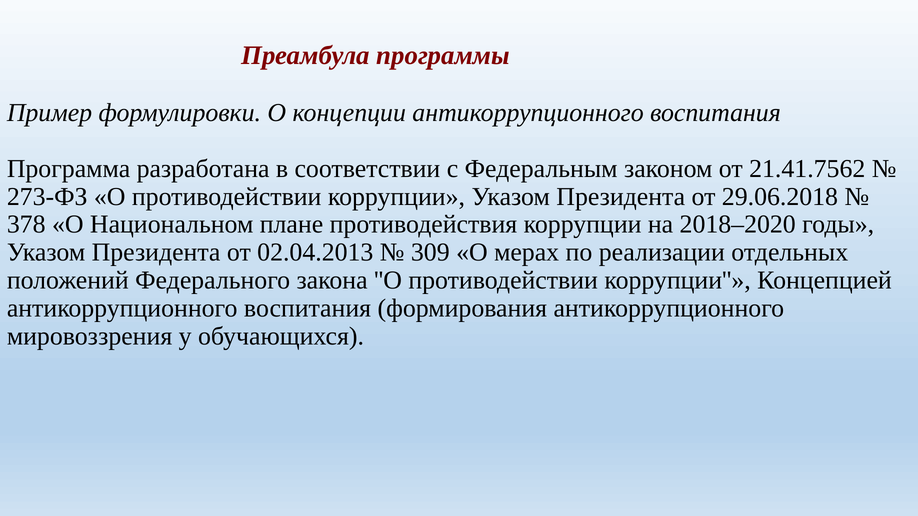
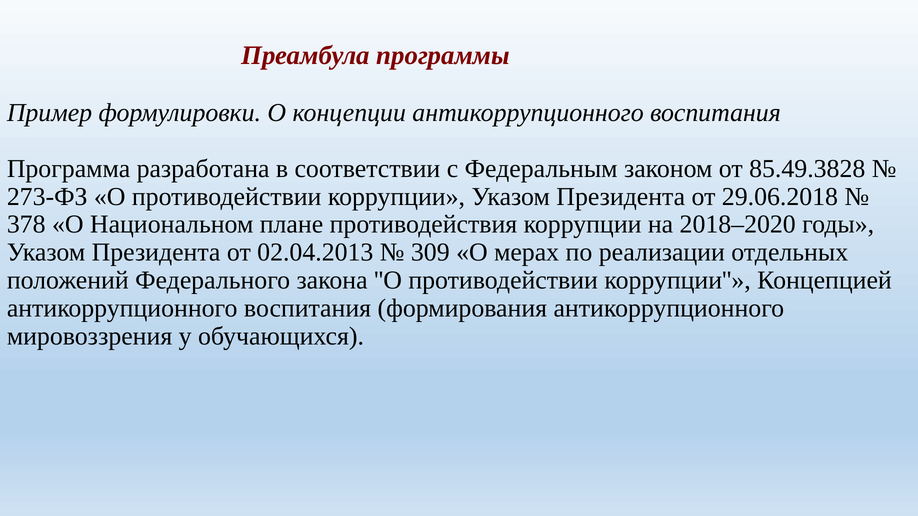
21.41.7562: 21.41.7562 -> 85.49.3828 (807, 169)
